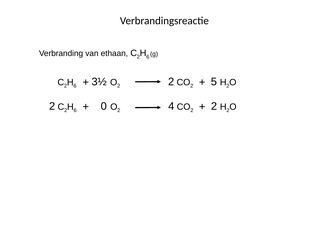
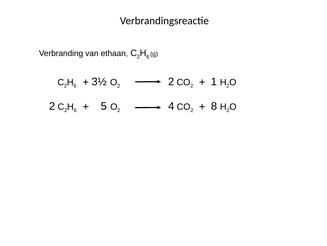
5: 5 -> 1 (214, 81)
0: 0 -> 5 (104, 106)
2: 2 -> 8 (214, 106)
